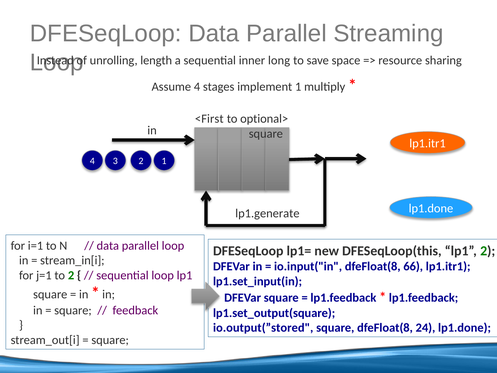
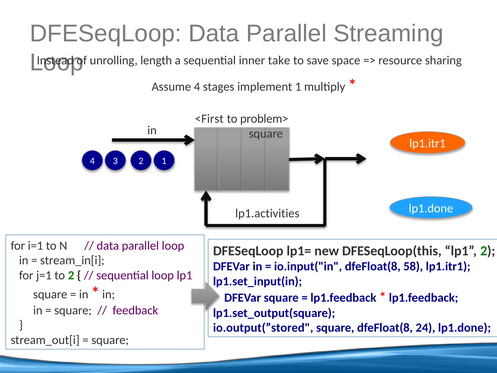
long: long -> take (279, 60)
optional>: optional> -> problem> (264, 119)
lp1.generate: lp1.generate -> lp1.activities (267, 213)
66: 66 -> 58 (413, 266)
